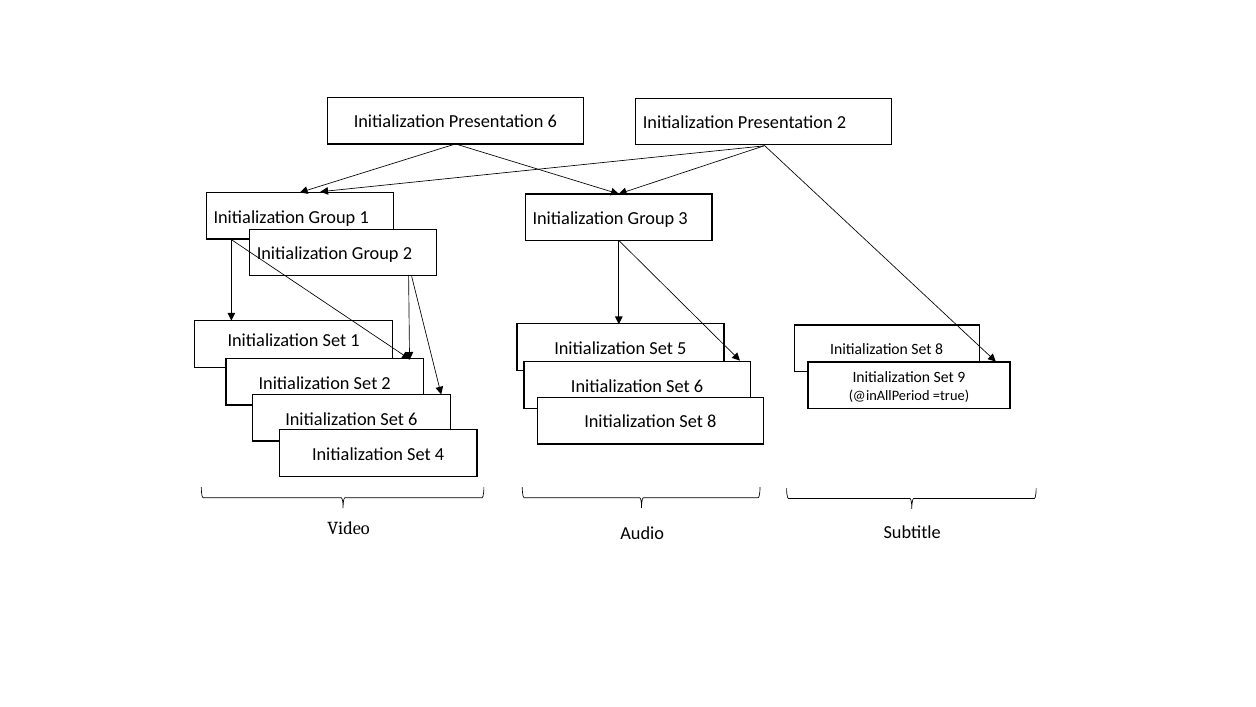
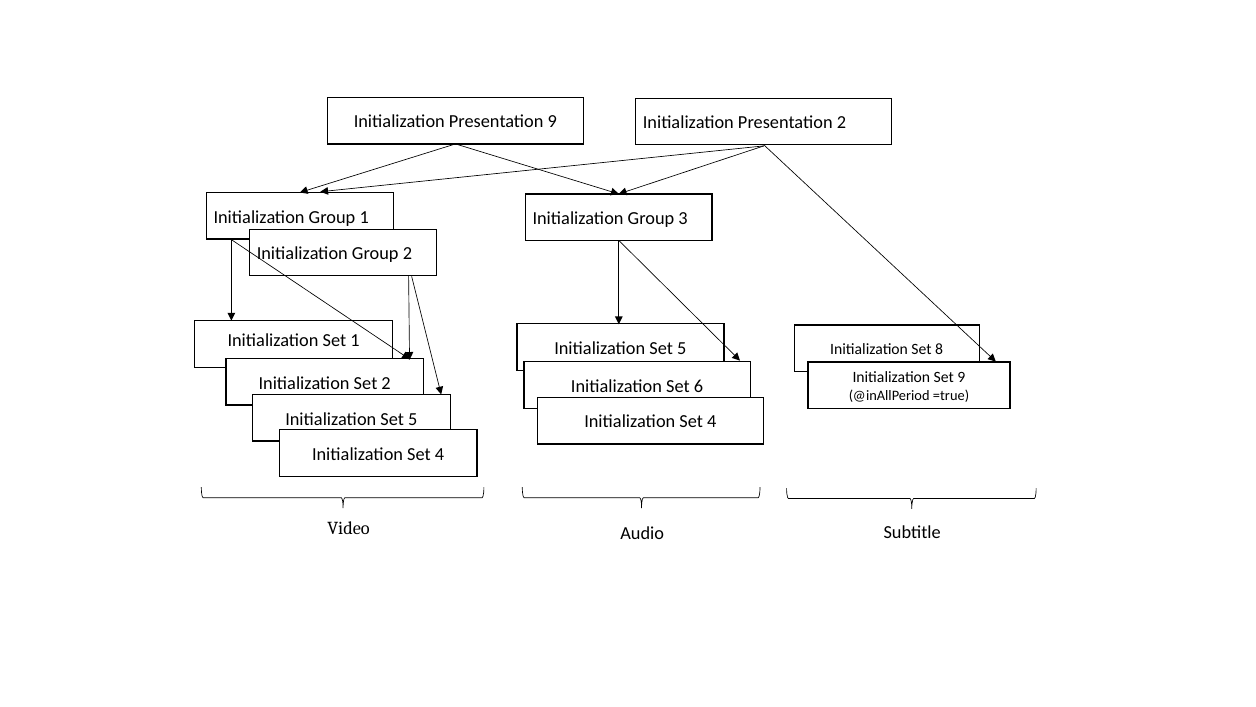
Presentation 6: 6 -> 9 (552, 122)
6: 6 -> 5 (413, 419)
8: 8 -> 4 (712, 422)
